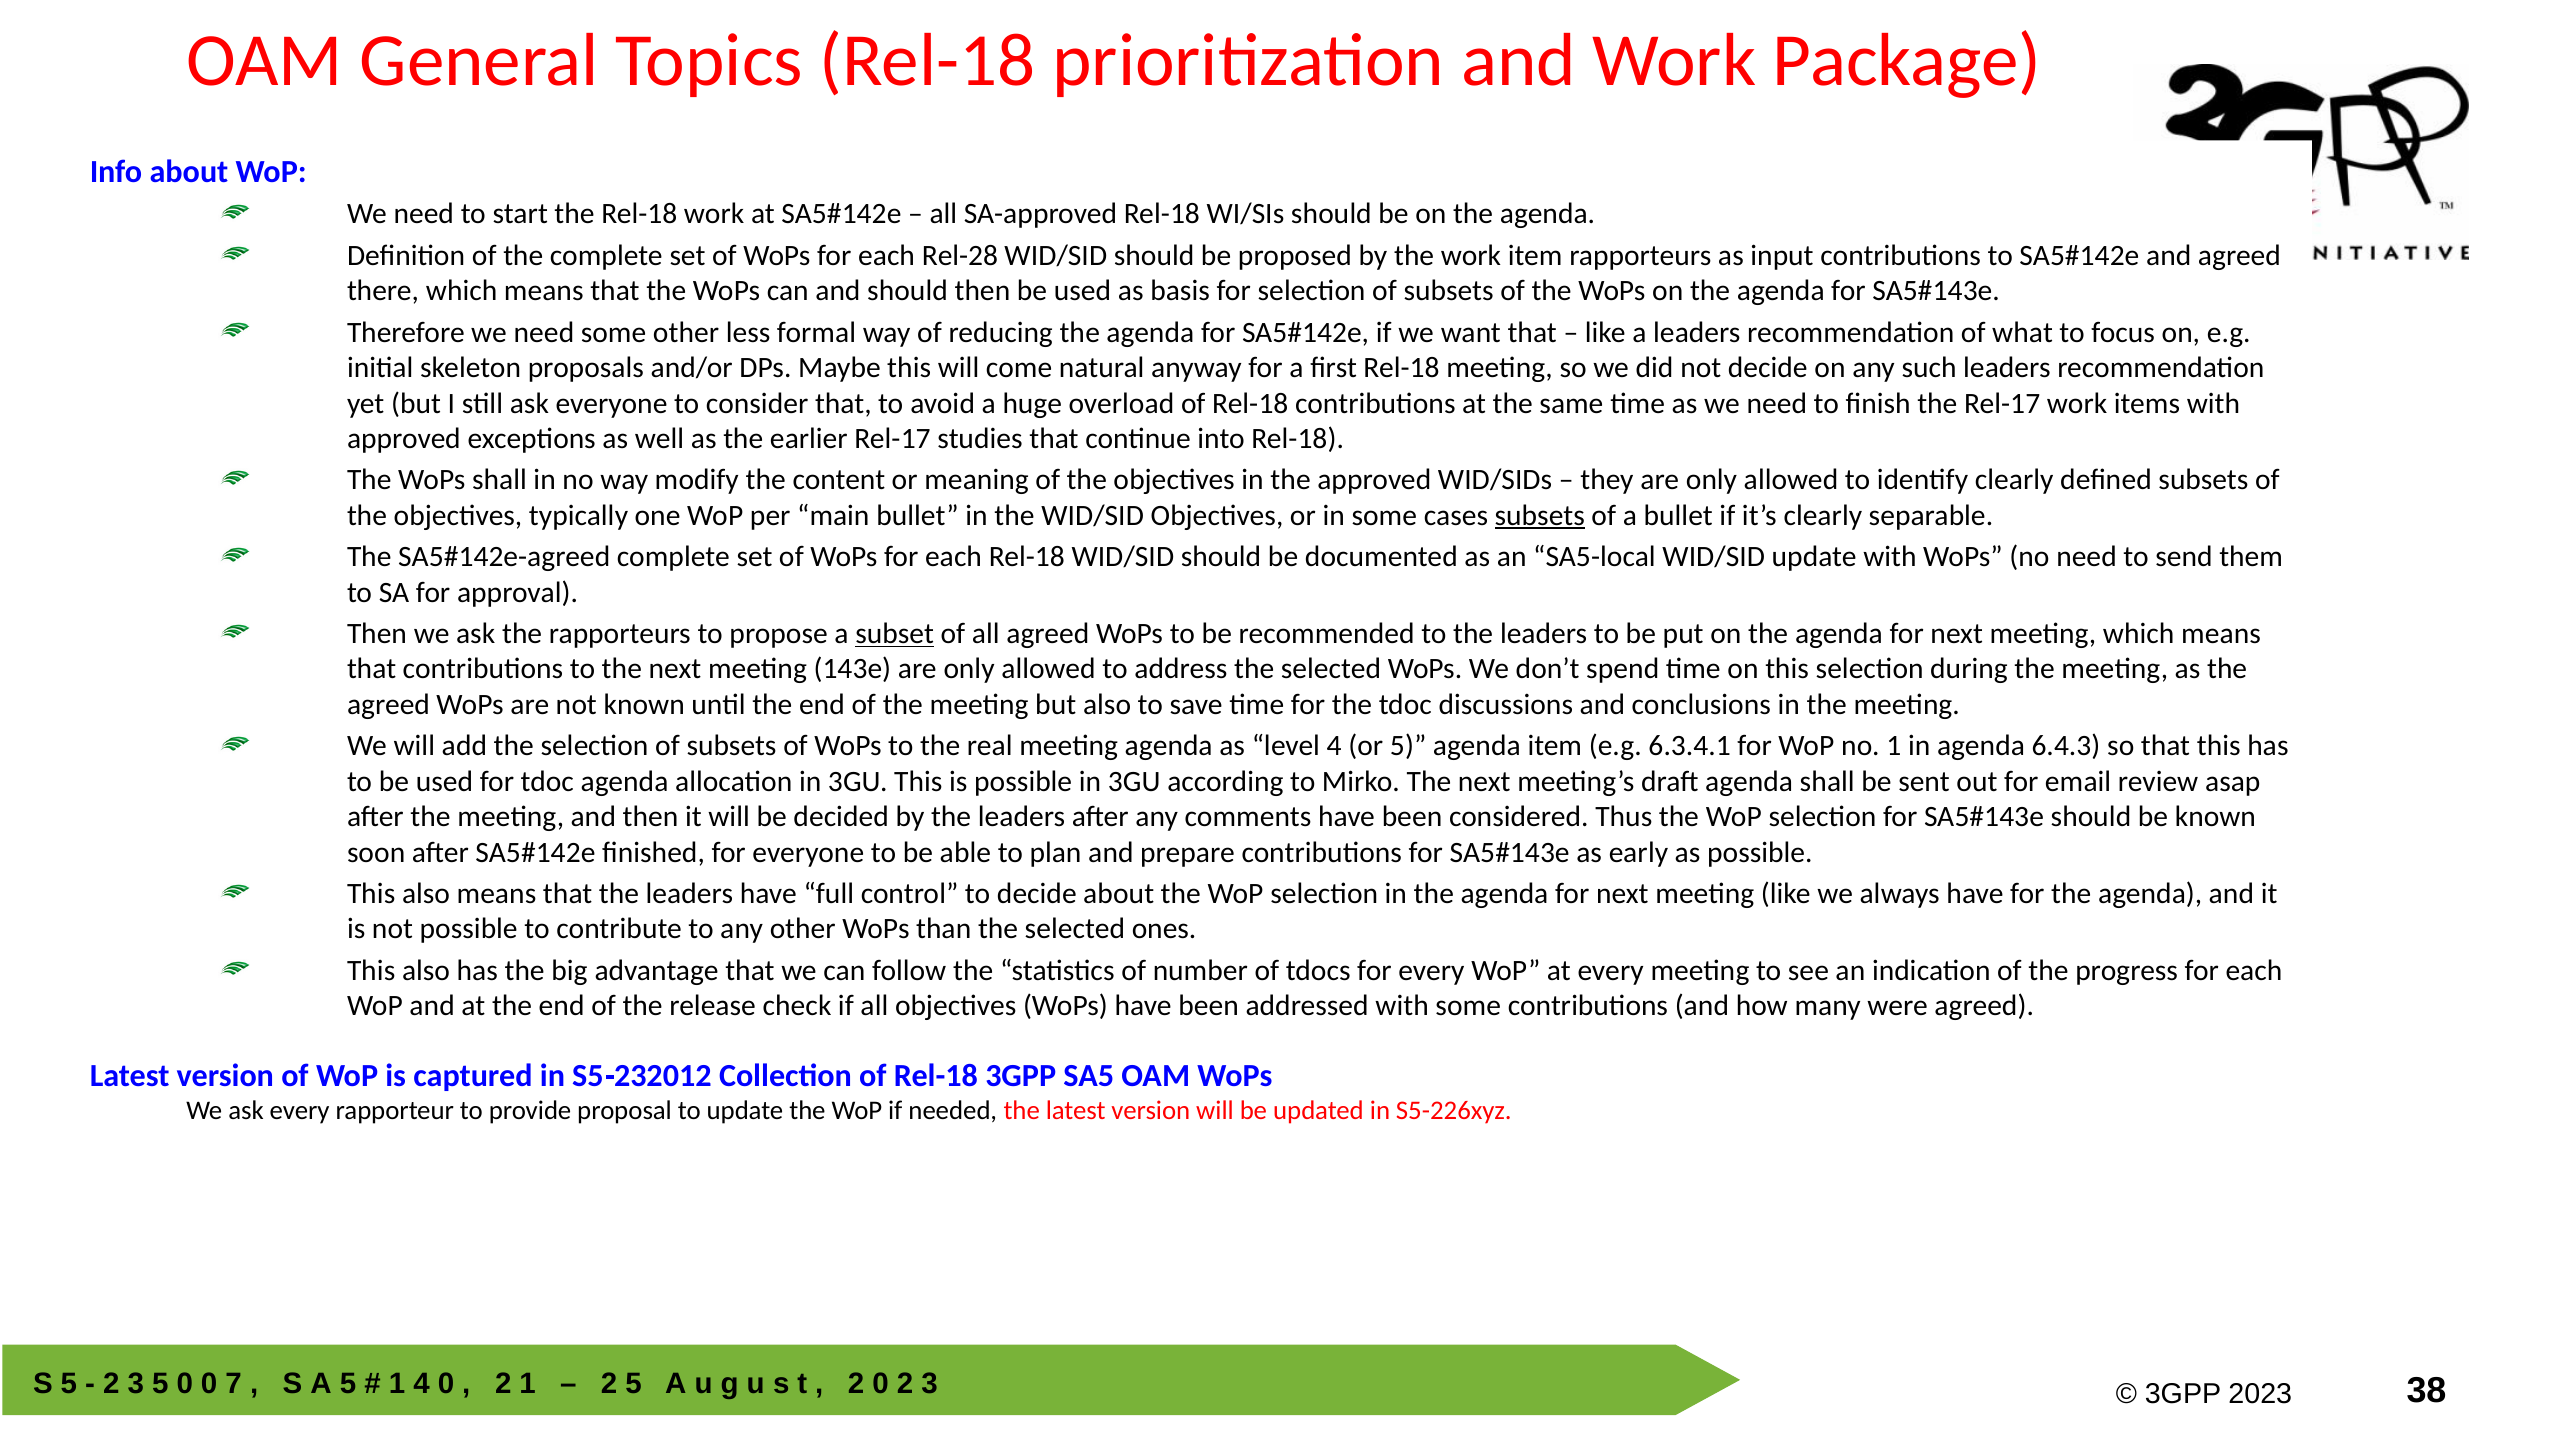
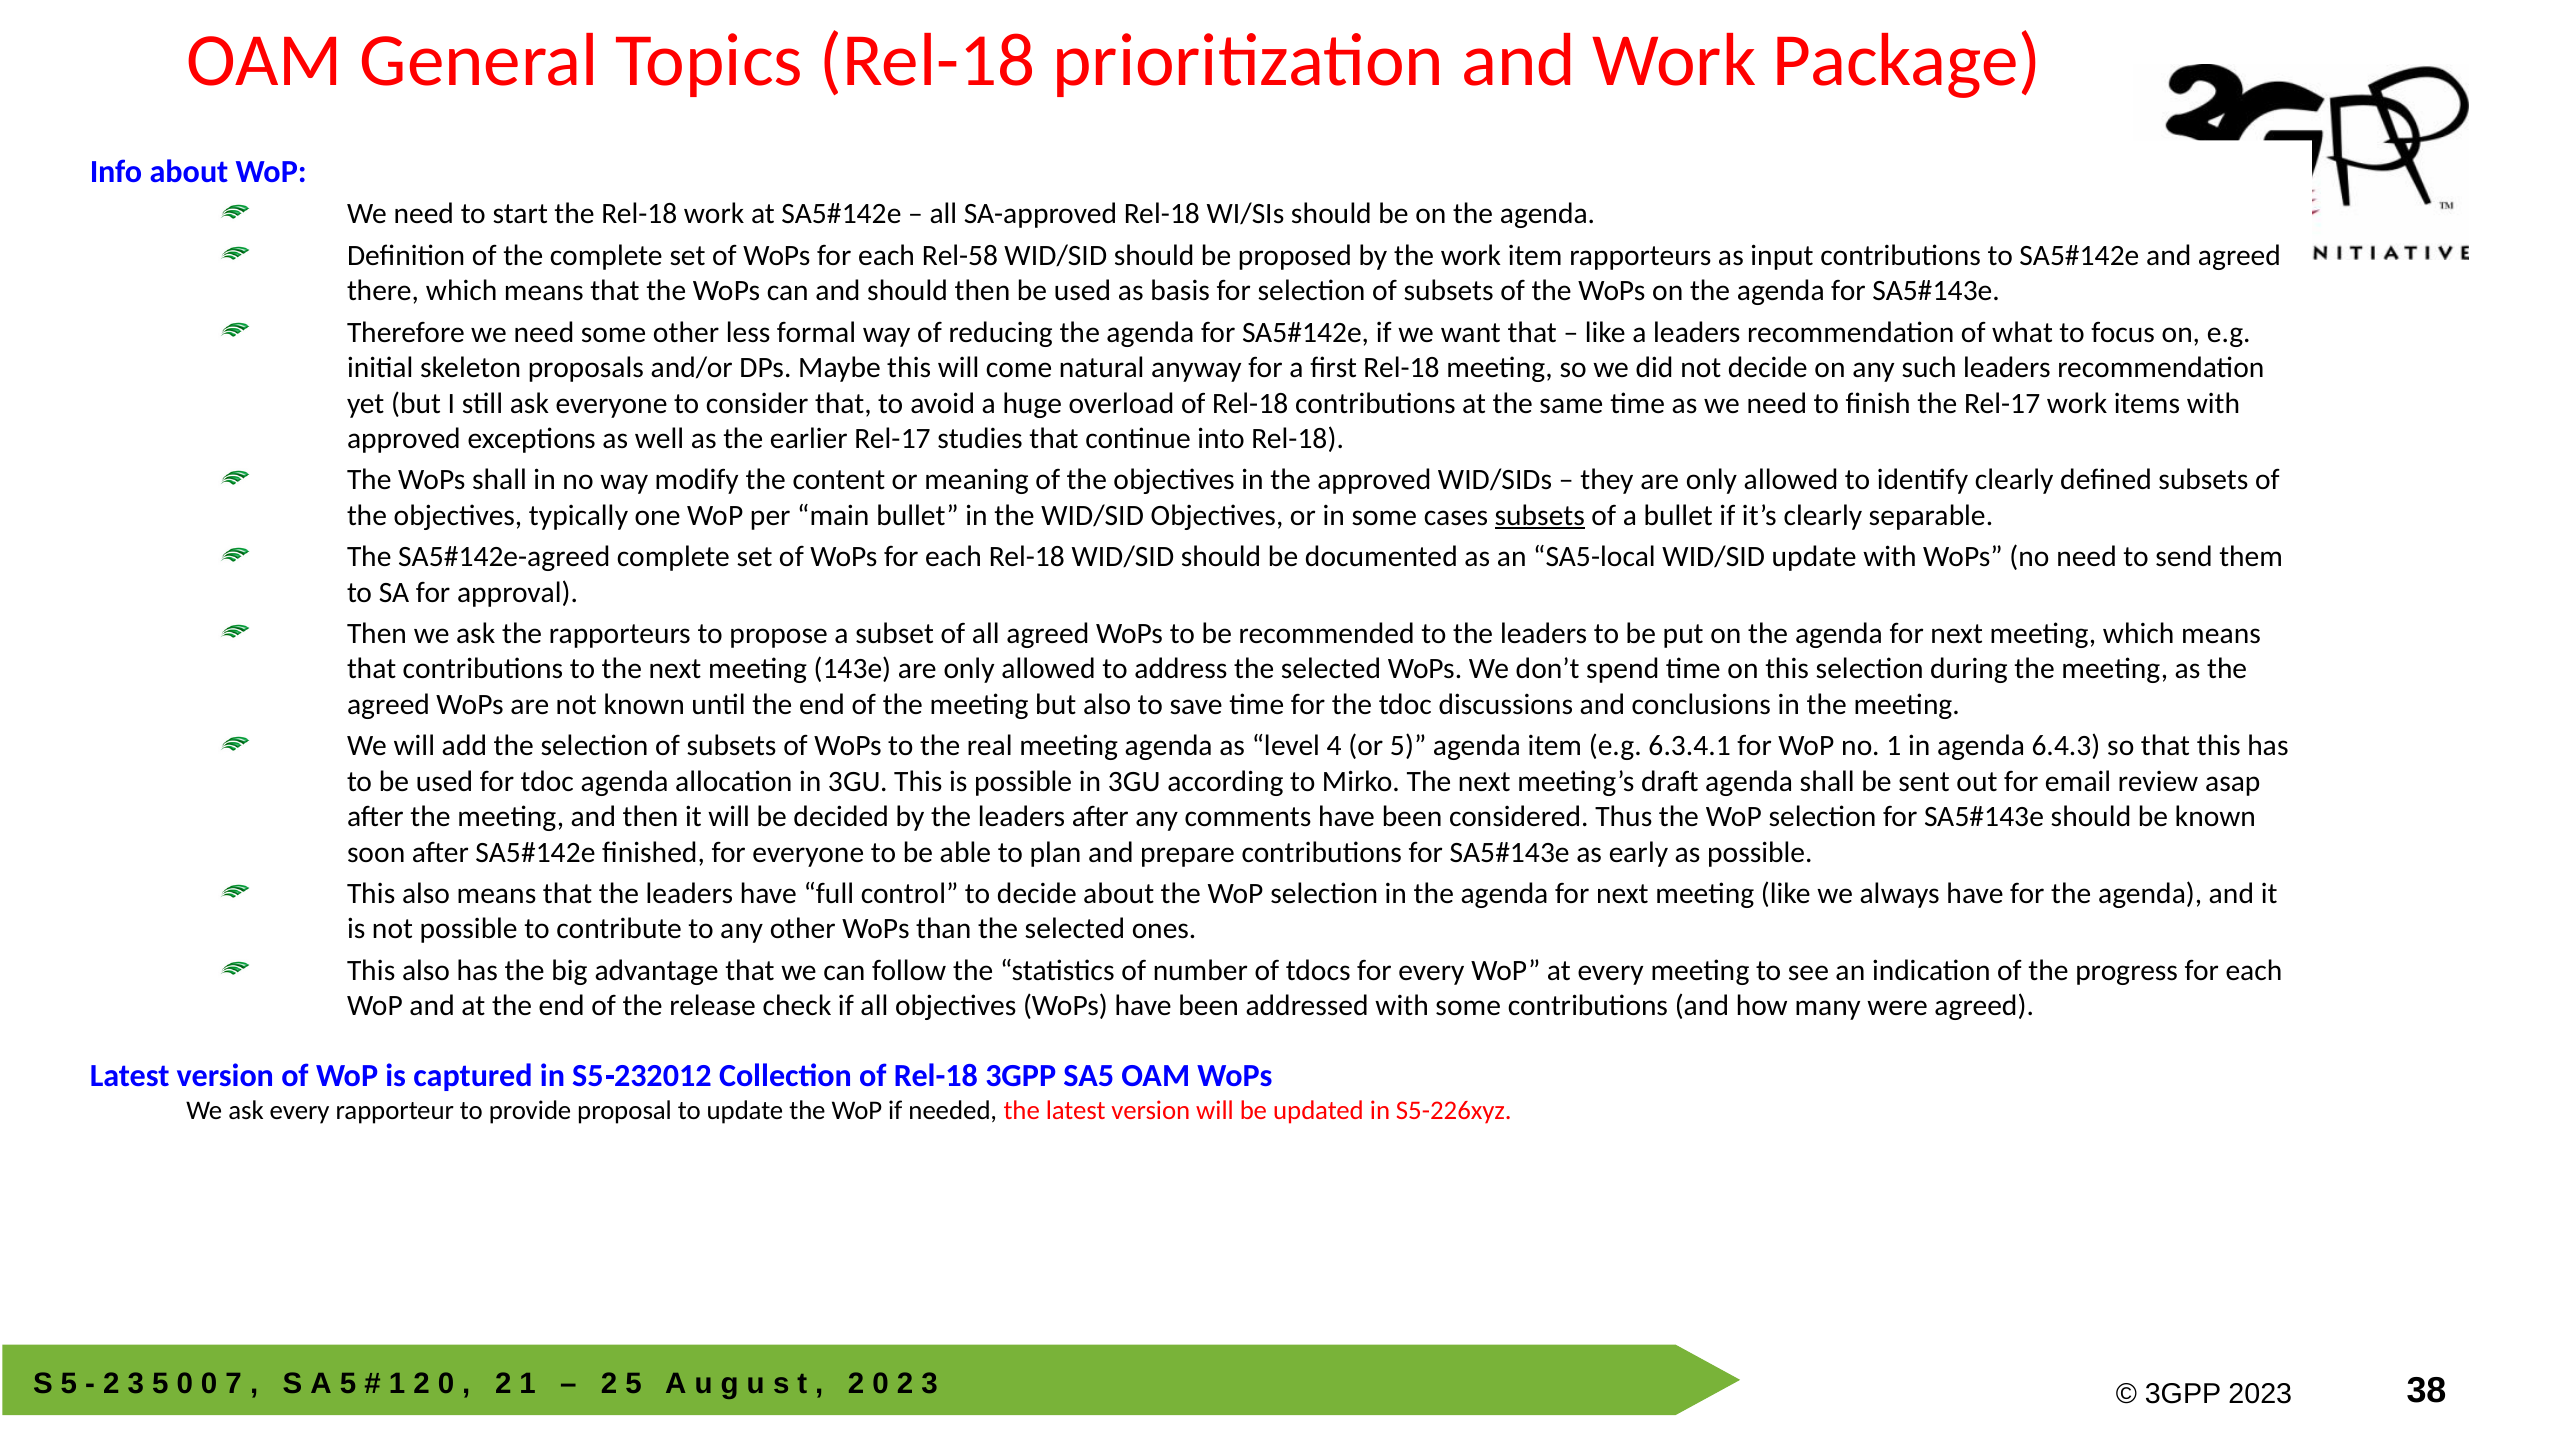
Rel-28: Rel-28 -> Rel-58 (960, 256)
subset underline: present -> none (895, 634)
1 4: 4 -> 2 (421, 1384)
